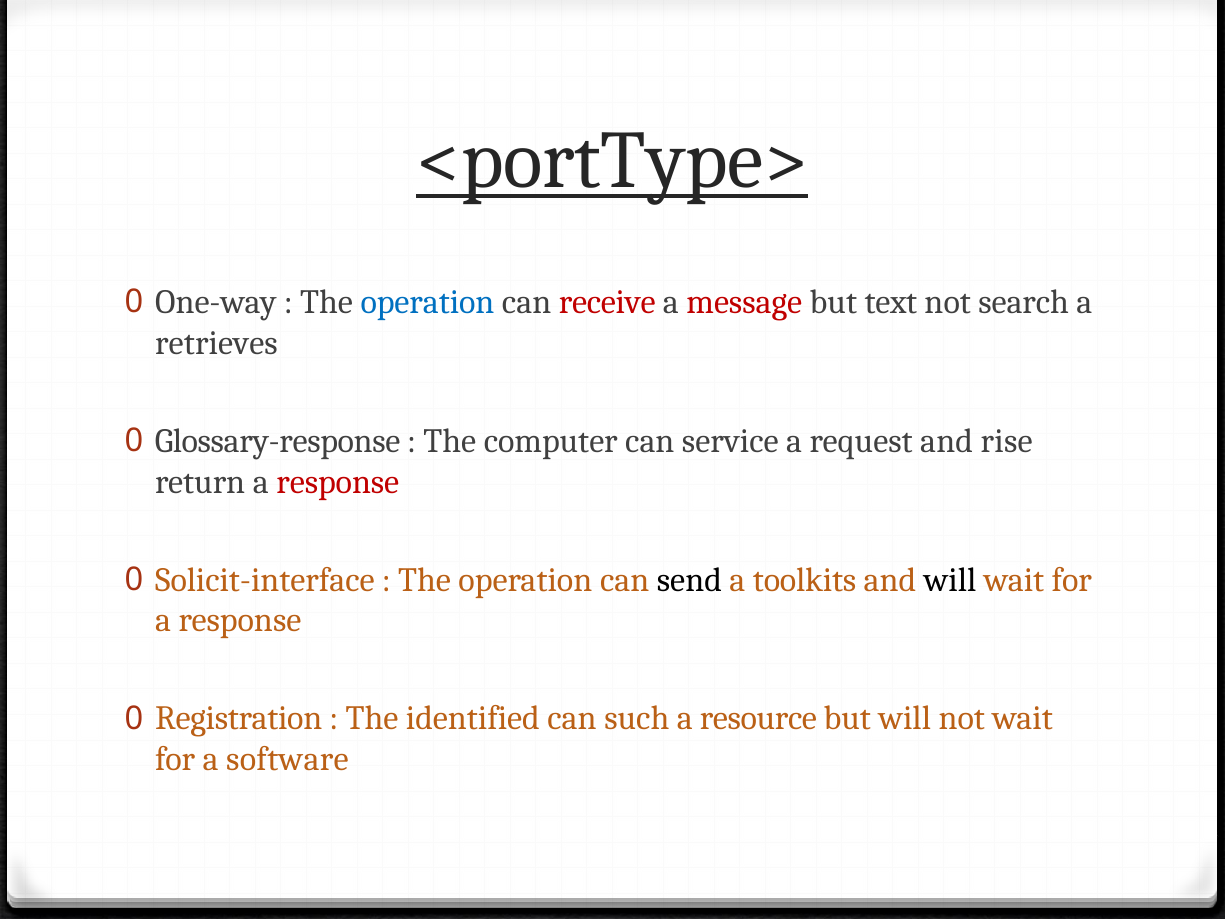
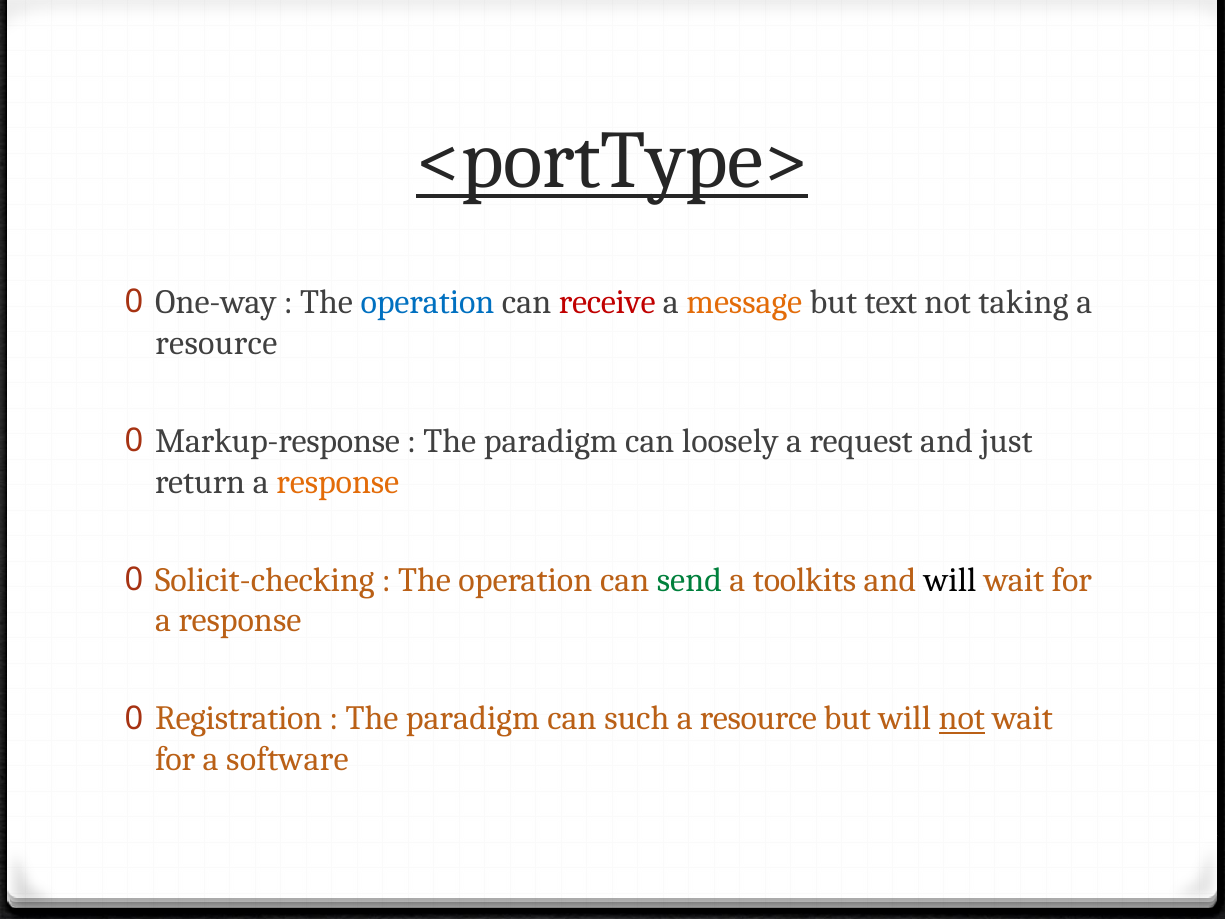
message colour: red -> orange (744, 302)
search: search -> taking (1023, 302)
retrieves: retrieves -> resource (216, 343)
Glossary-response: Glossary-response -> Markup-response (278, 441)
computer: computer -> paradigm (551, 441)
service: service -> loosely (730, 441)
rise: rise -> just (1007, 441)
response colour: red -> orange (338, 482)
Solicit-interface: Solicit-interface -> Solicit-checking (265, 580)
send colour: black -> green (689, 580)
identified: identified -> paradigm (473, 719)
not underline: none -> present (962, 719)
